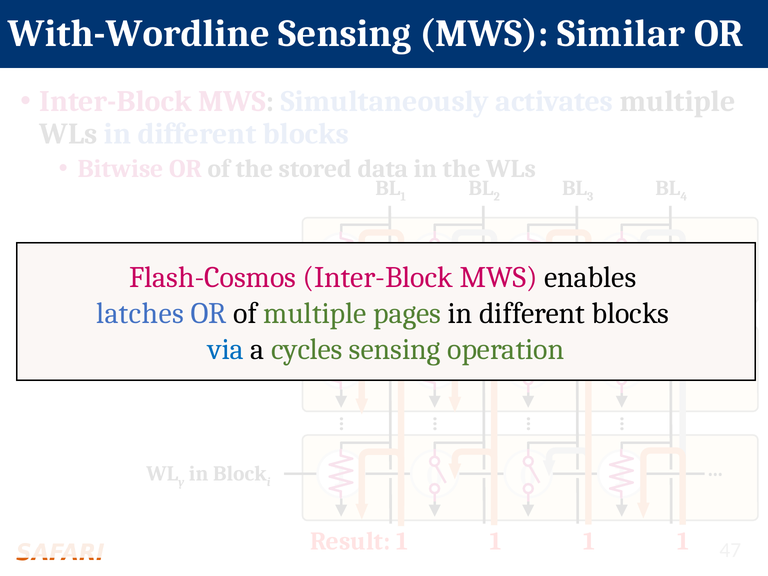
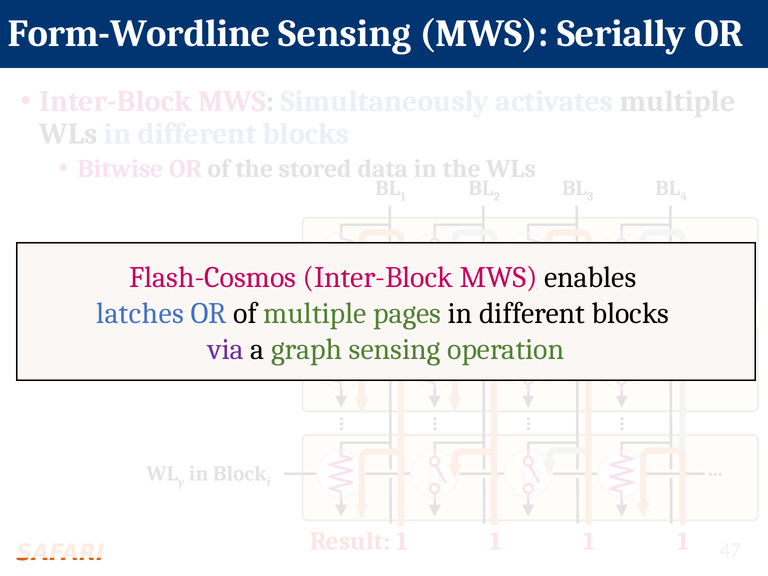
With-Wordline: With-Wordline -> Form-Wordline (139, 34)
Similar: Similar -> Serially (621, 34)
via colour: blue -> purple (226, 349)
cycles: cycles -> graph (307, 349)
